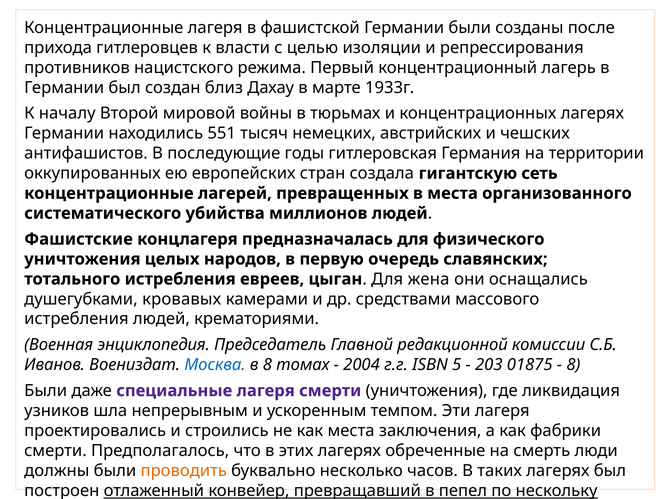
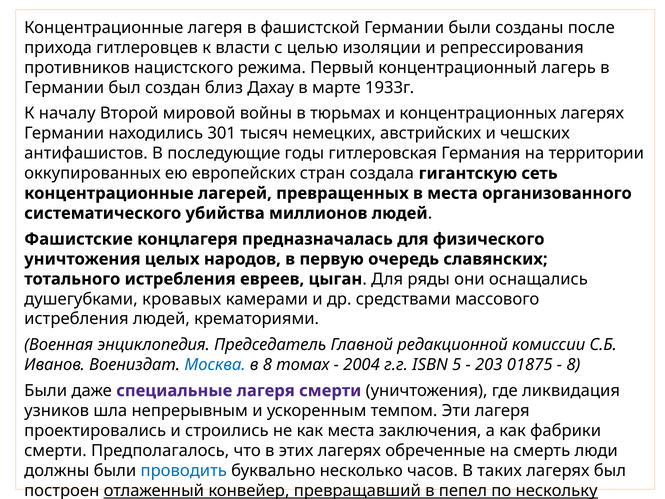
551: 551 -> 301 (222, 133)
жена: жена -> ряды (429, 279)
проводить colour: orange -> blue (184, 470)
